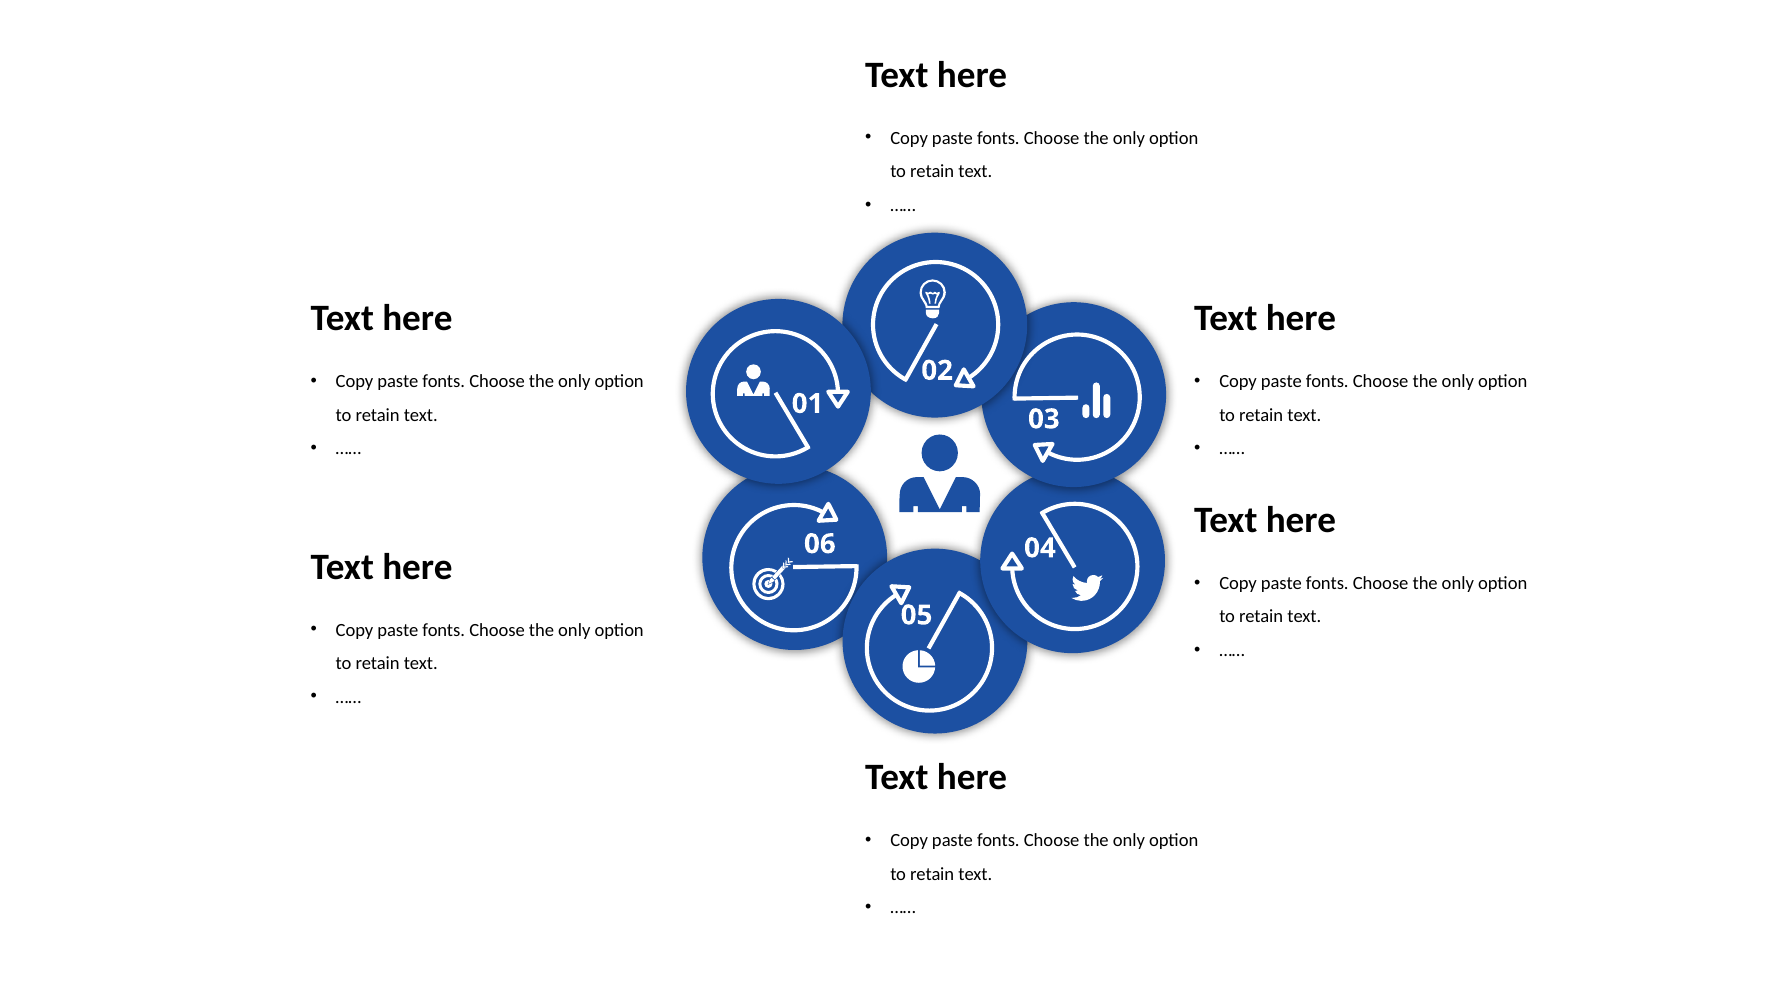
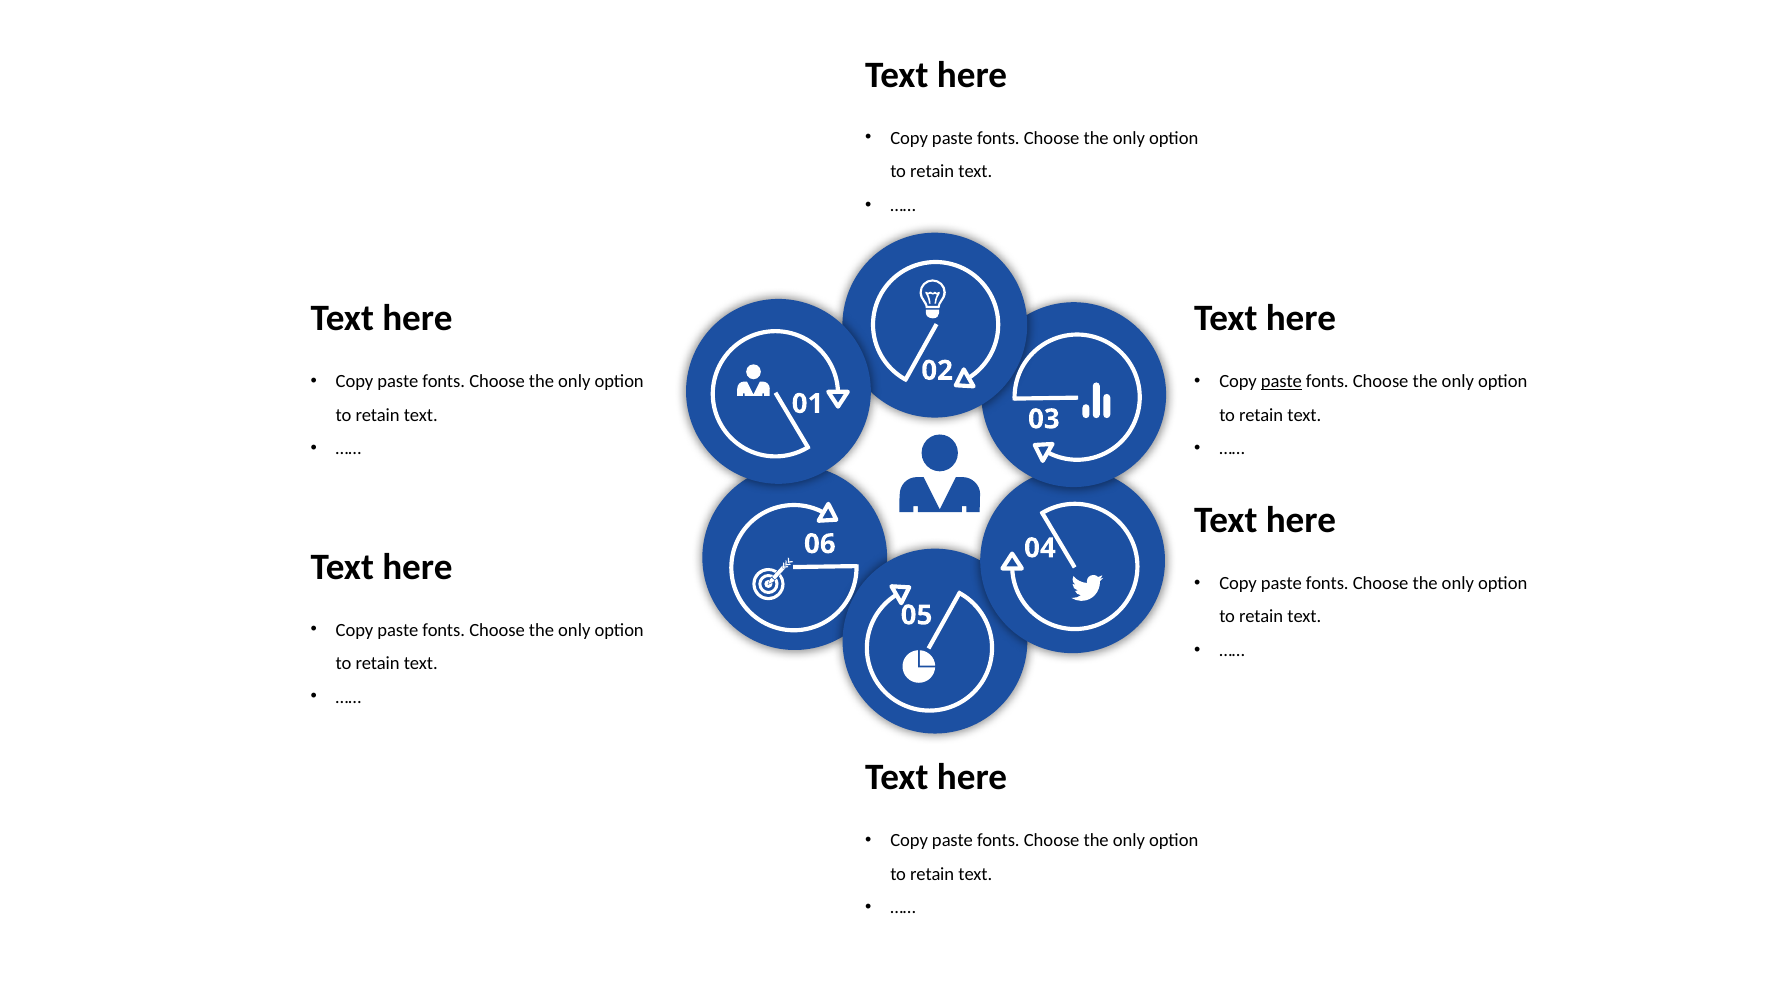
paste underline: none -> present (1281, 381)
